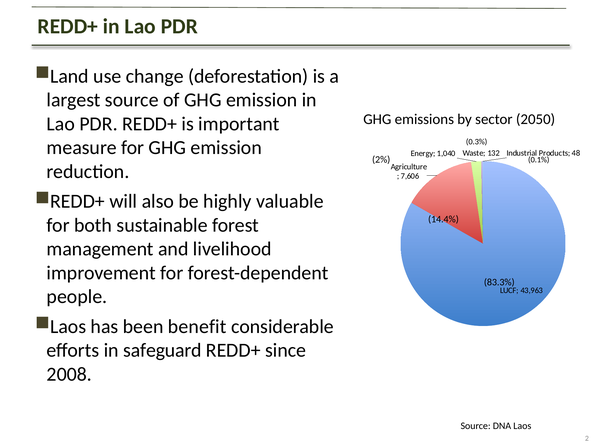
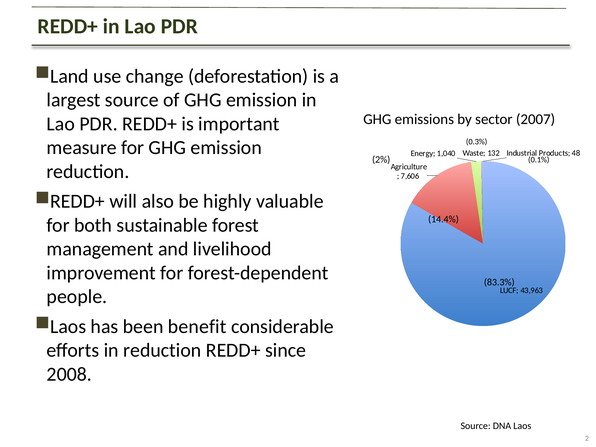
2050: 2050 -> 2007 (536, 119)
in safeguard: safeguard -> reduction (162, 350)
